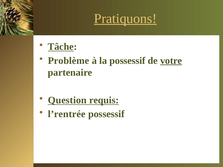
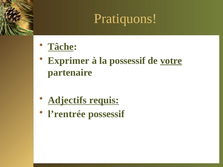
Pratiquons underline: present -> none (125, 19)
Problème: Problème -> Exprimer (69, 61)
Question: Question -> Adjectifs (67, 100)
